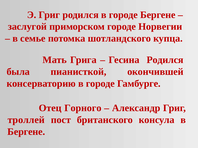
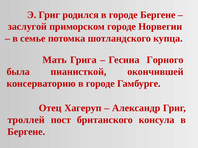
Гесина Родился: Родился -> Горного (165, 60)
Горного: Горного -> Хагеруп (83, 108)
